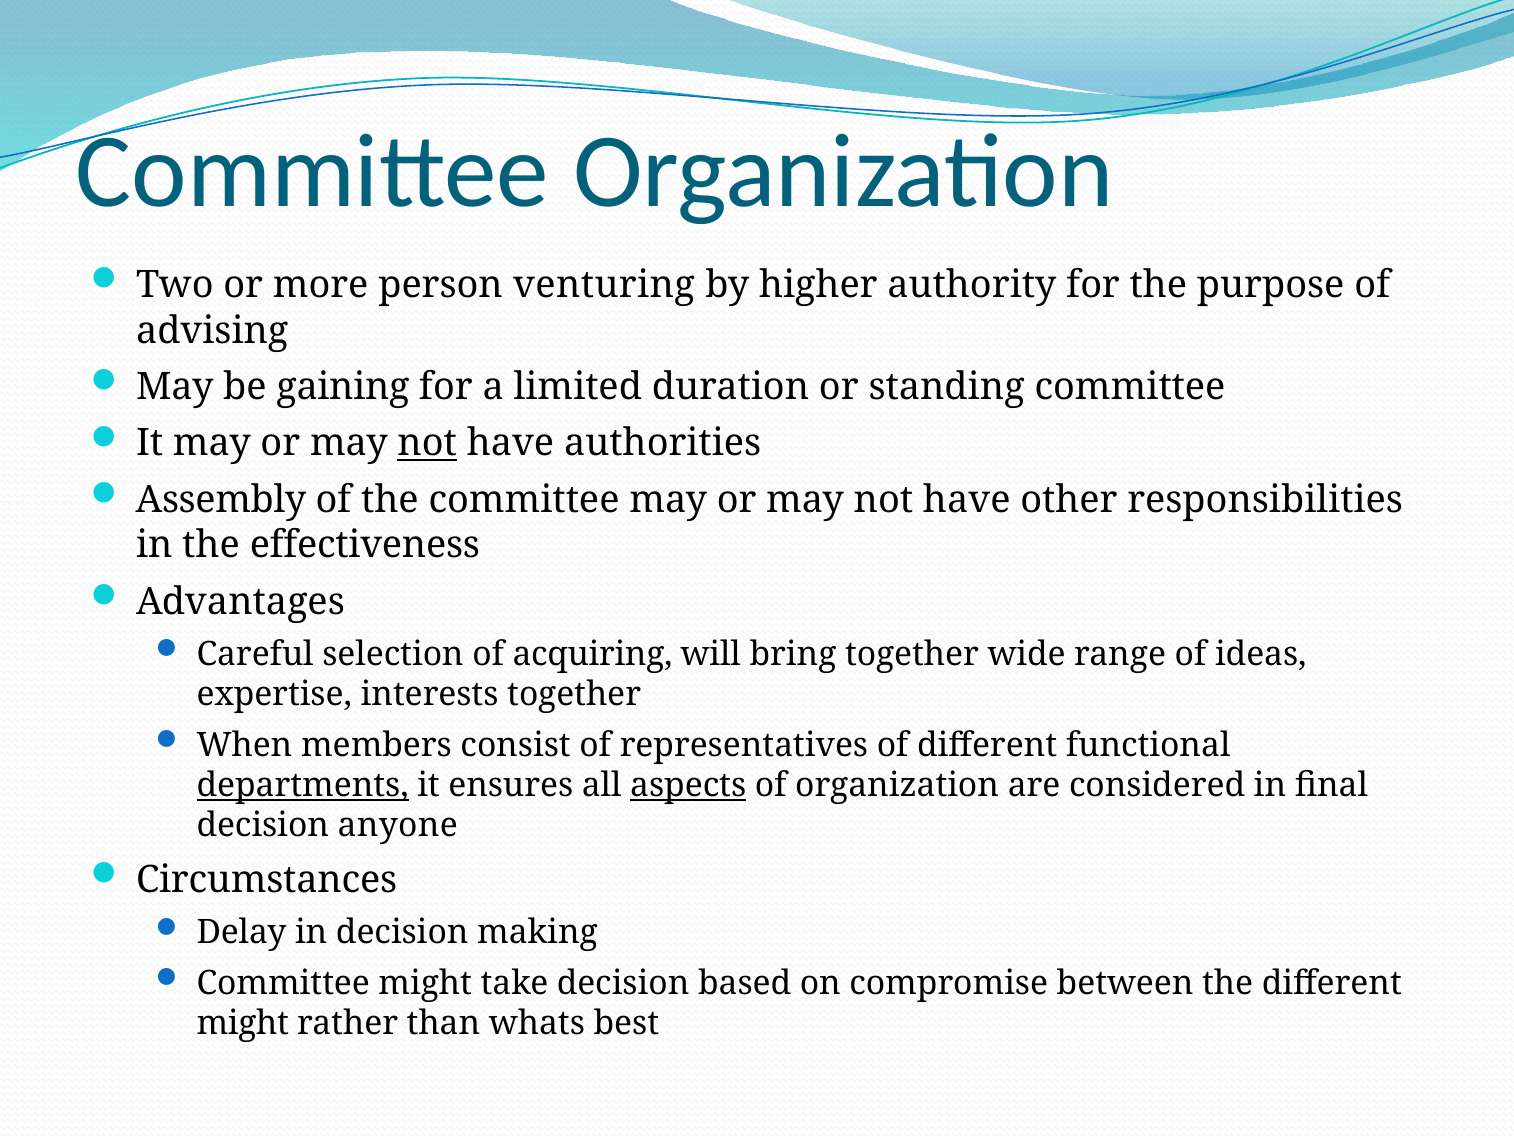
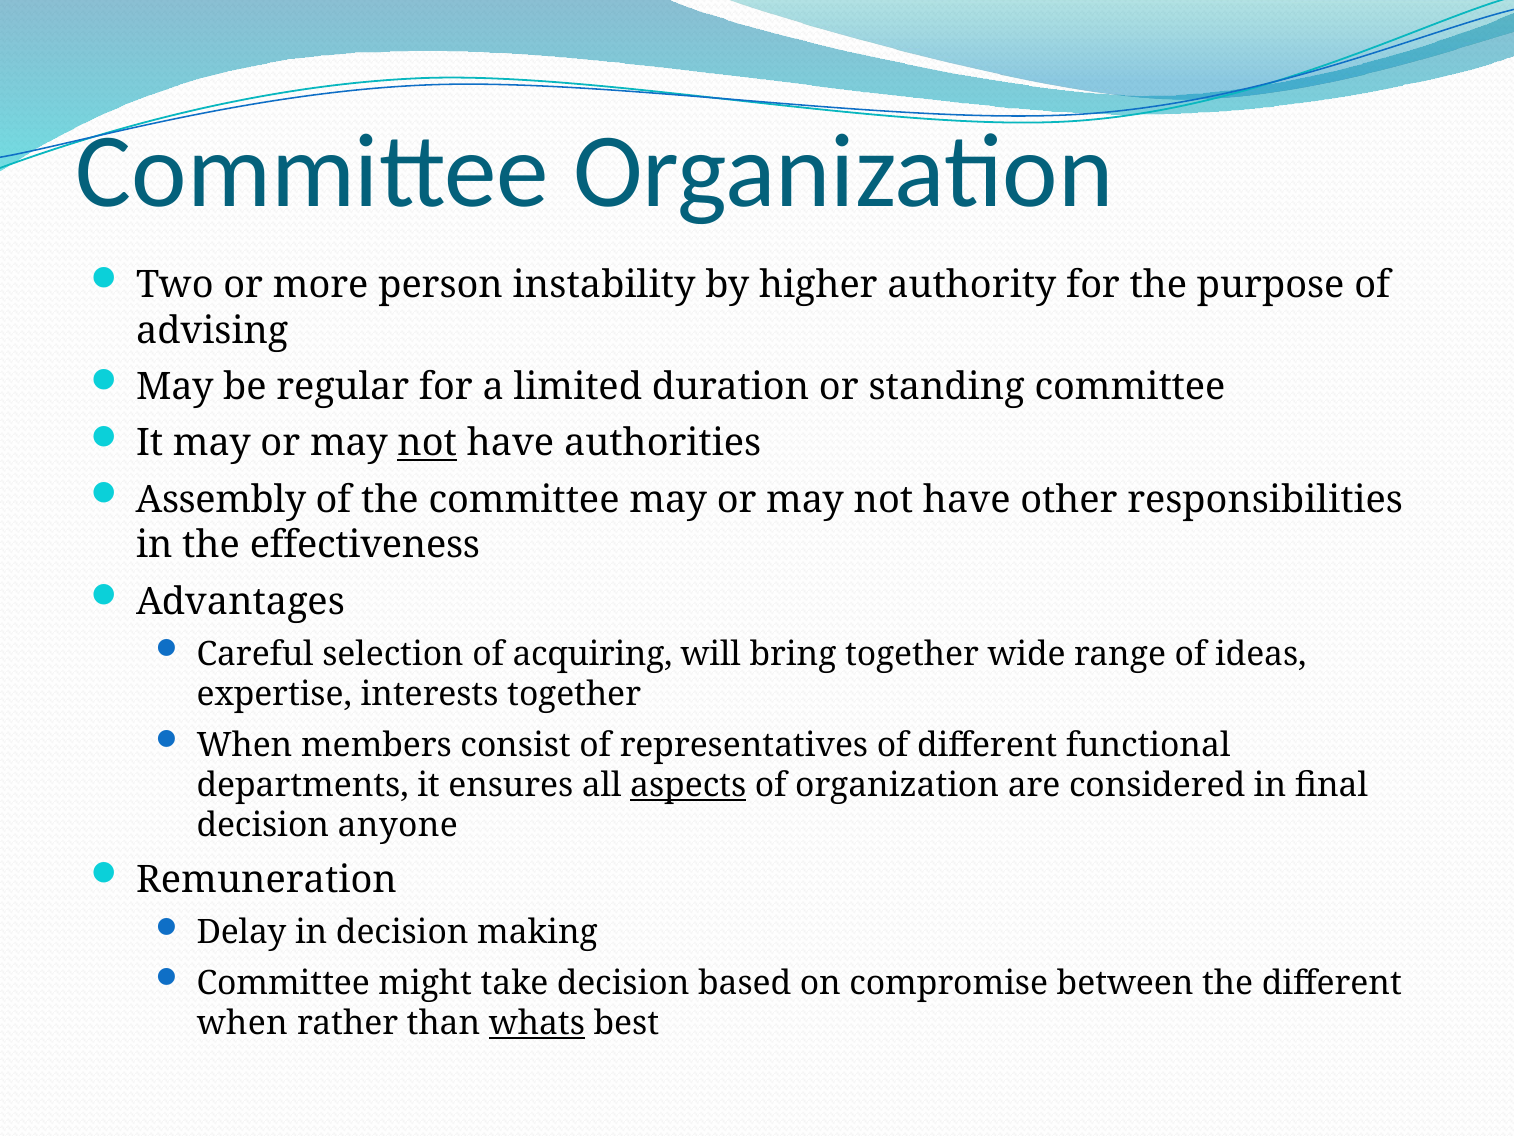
venturing: venturing -> instability (604, 285)
gaining: gaining -> regular (343, 387)
departments underline: present -> none (303, 785)
Circumstances: Circumstances -> Remuneration (266, 880)
might: might -> when (242, 1023)
whats underline: none -> present (537, 1023)
